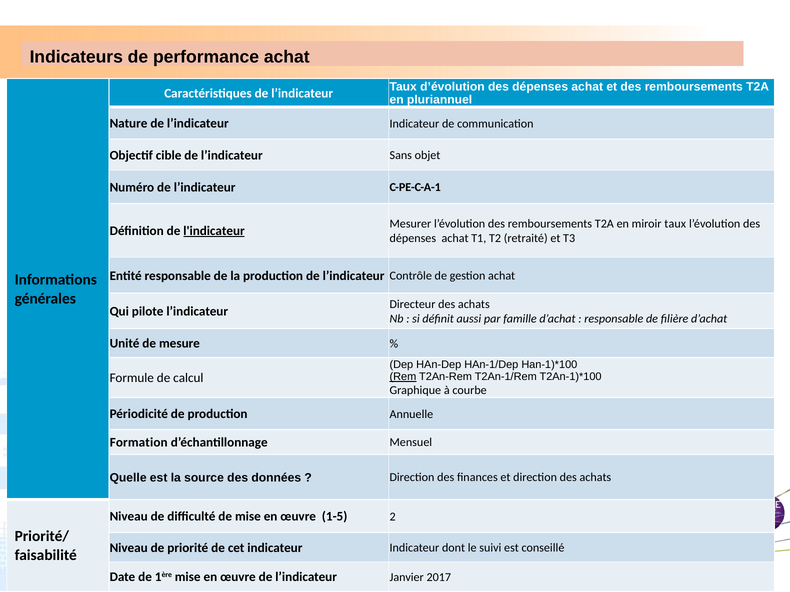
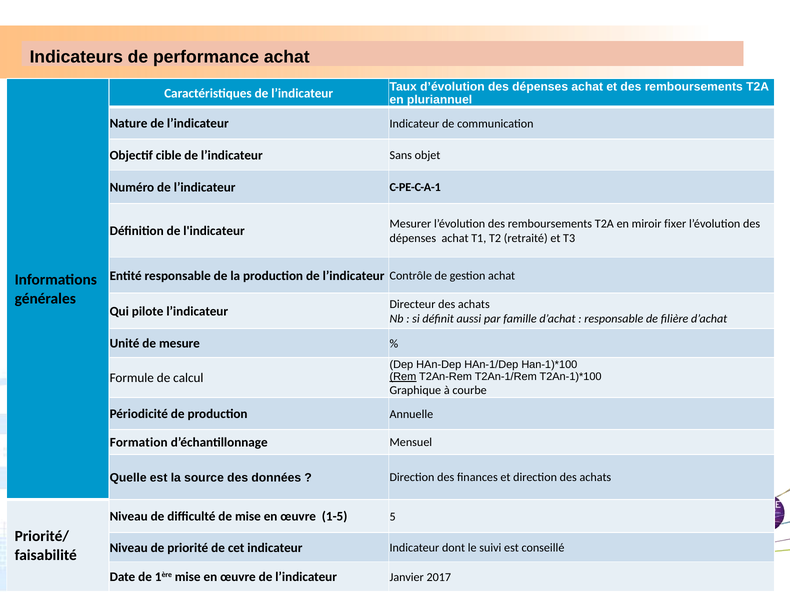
miroir taux: taux -> fixer (675, 224)
l'indicateur underline: present -> none (214, 231)
2: 2 -> 5 (393, 517)
